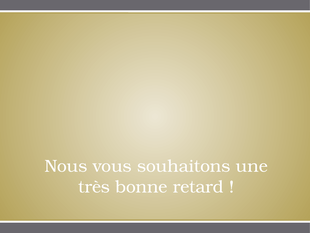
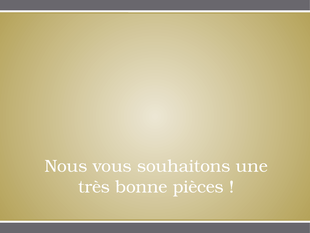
retard: retard -> pièces (198, 186)
